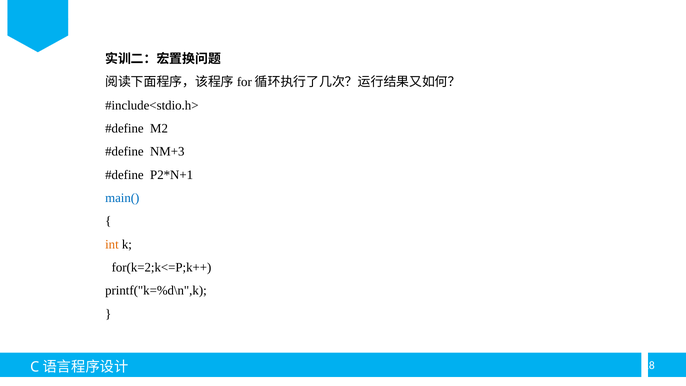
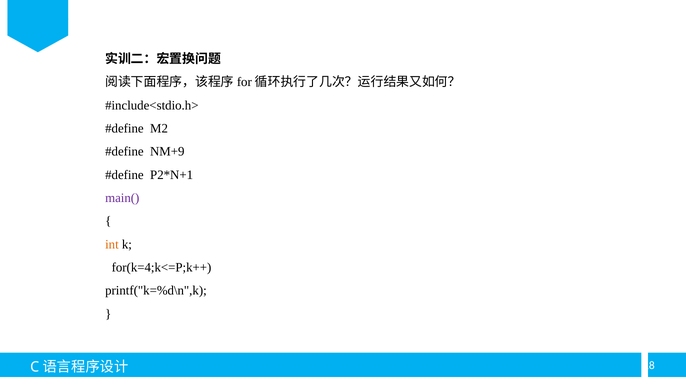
NM+3: NM+3 -> NM+9 (167, 152)
main( colour: blue -> purple (122, 198)
for(k=2;k<=P;k++: for(k=2;k<=P;k++ -> for(k=4;k<=P;k++ (161, 267)
